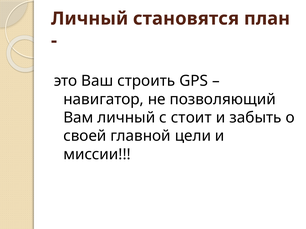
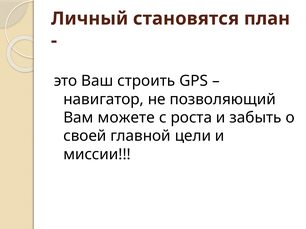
Вам личный: личный -> можете (126, 118)
стоит: стоит -> роста (191, 118)
